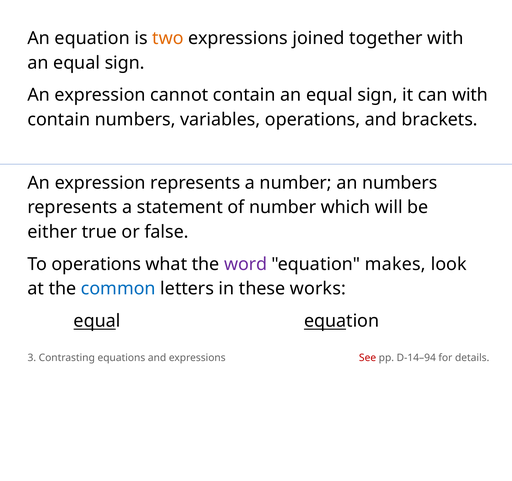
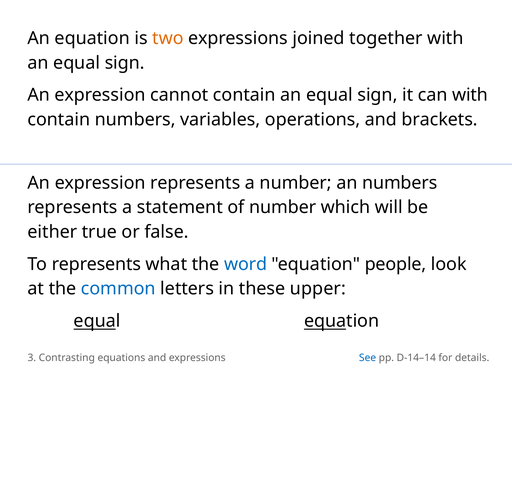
To operations: operations -> represents (96, 264)
word colour: purple -> blue (246, 264)
makes: makes -> people (395, 264)
works: works -> upper (318, 289)
See colour: red -> blue (368, 358)
D-14–94: D-14–94 -> D-14–14 (416, 358)
